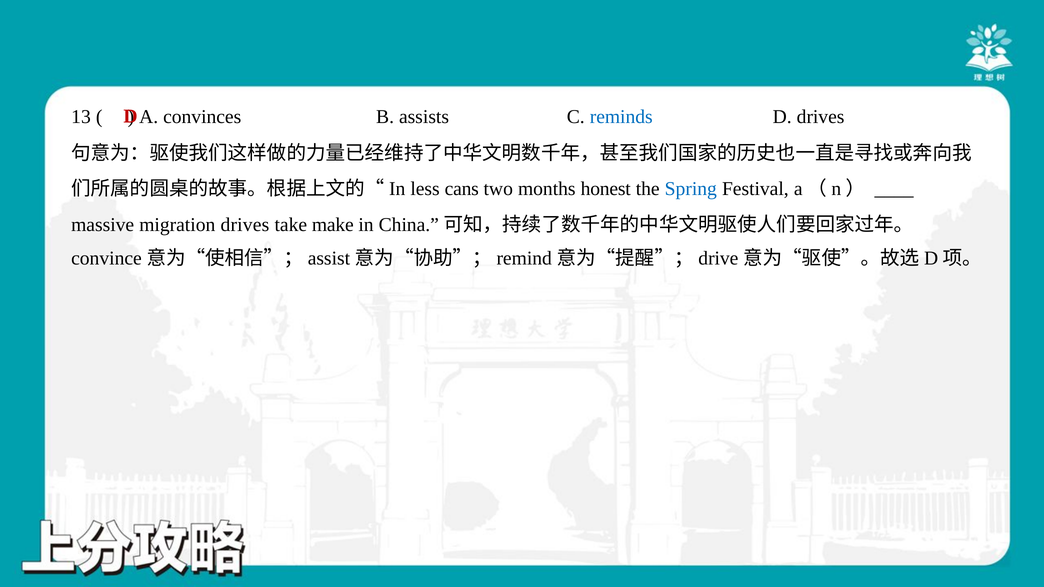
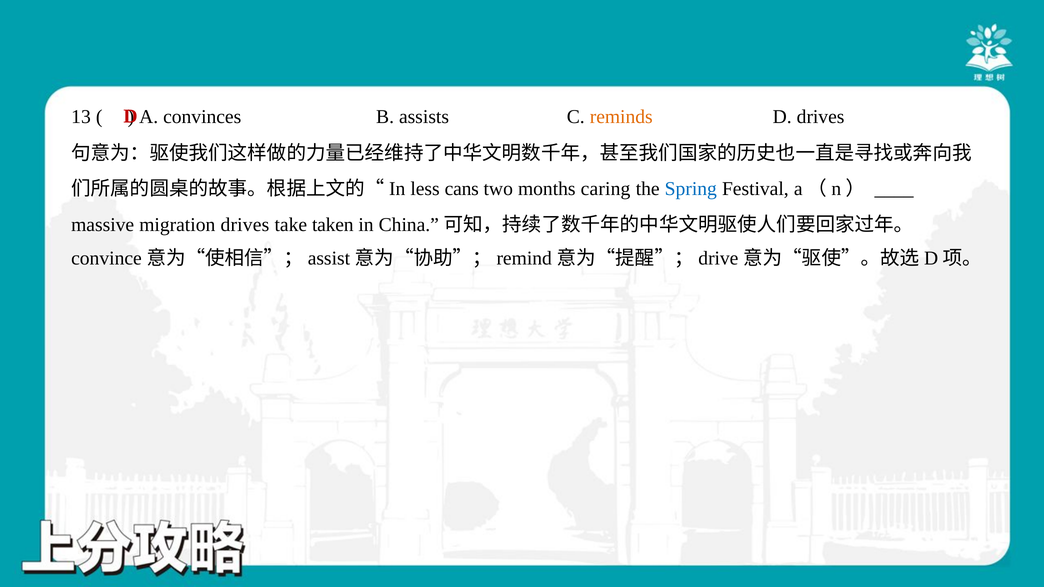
reminds colour: blue -> orange (621, 117)
honest: honest -> caring (606, 189)
make: make -> taken (333, 225)
